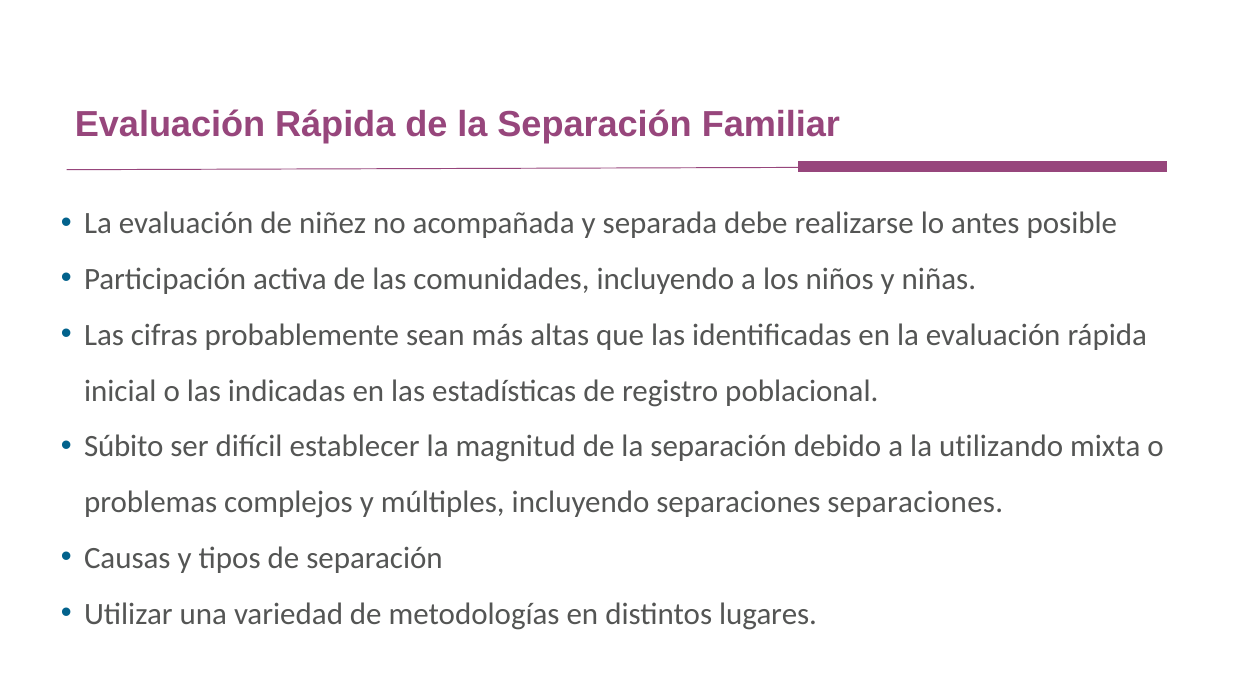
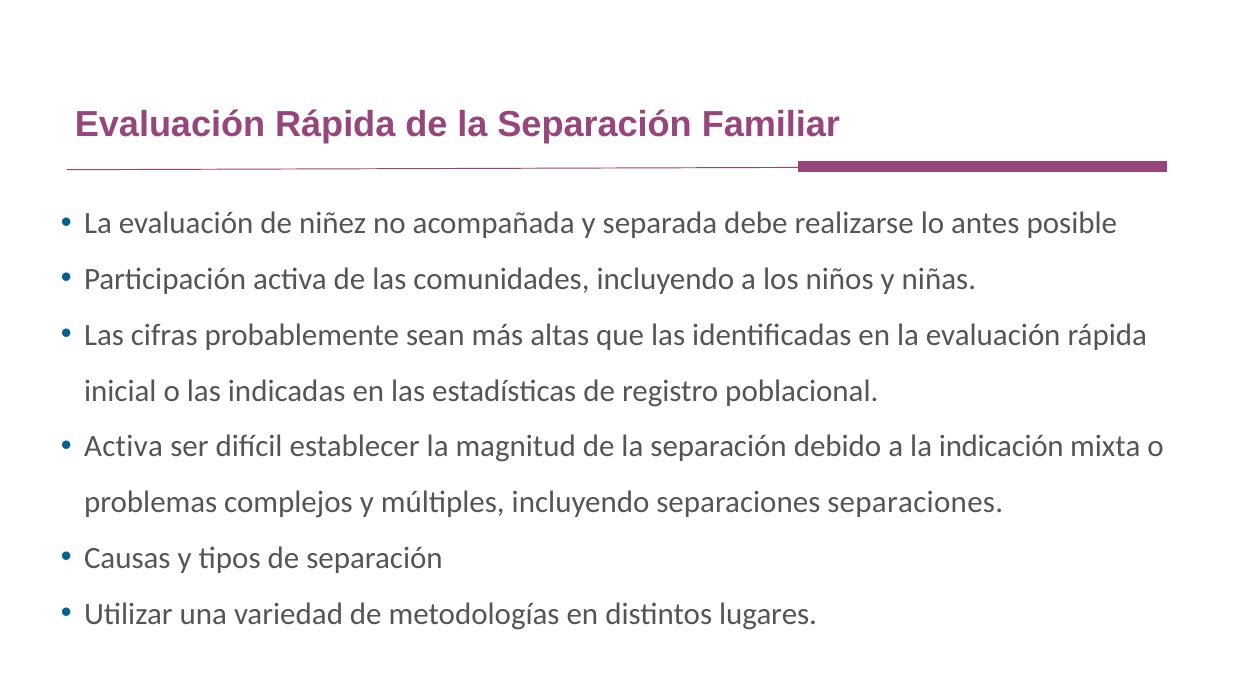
Súbito: Súbito -> Activa (123, 447)
utilizando: utilizando -> indicación (1001, 447)
